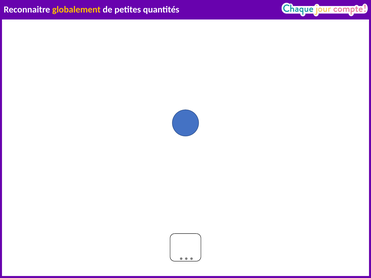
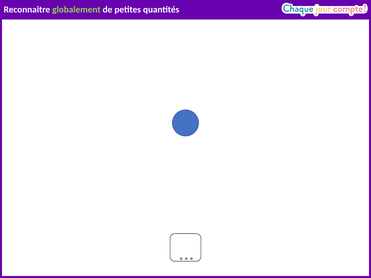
globalement colour: yellow -> light green (76, 10)
